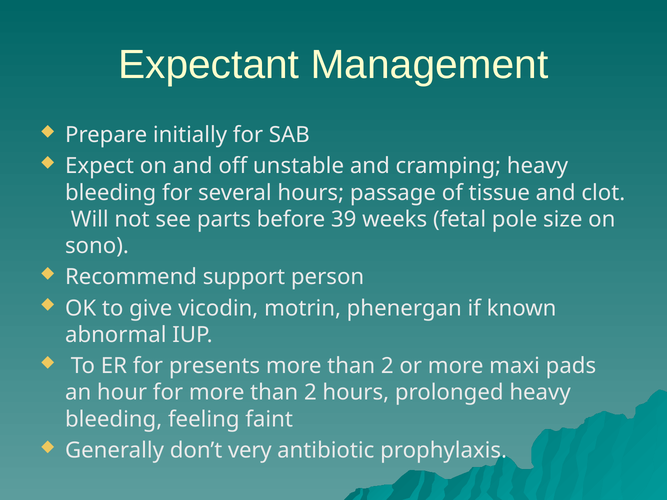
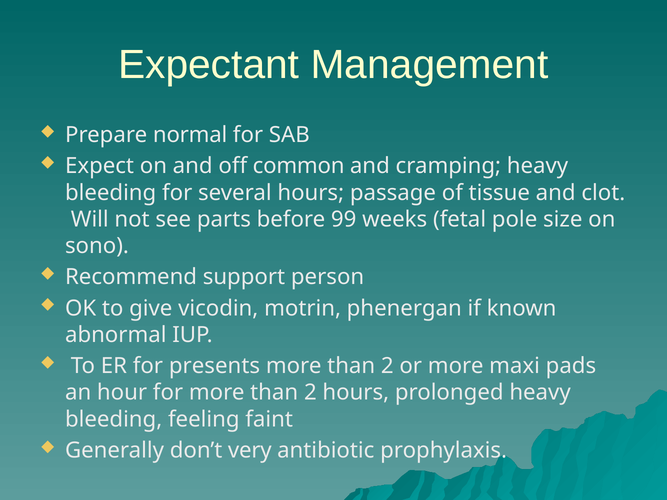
initially: initially -> normal (190, 135)
unstable: unstable -> common (299, 166)
39: 39 -> 99 (344, 219)
